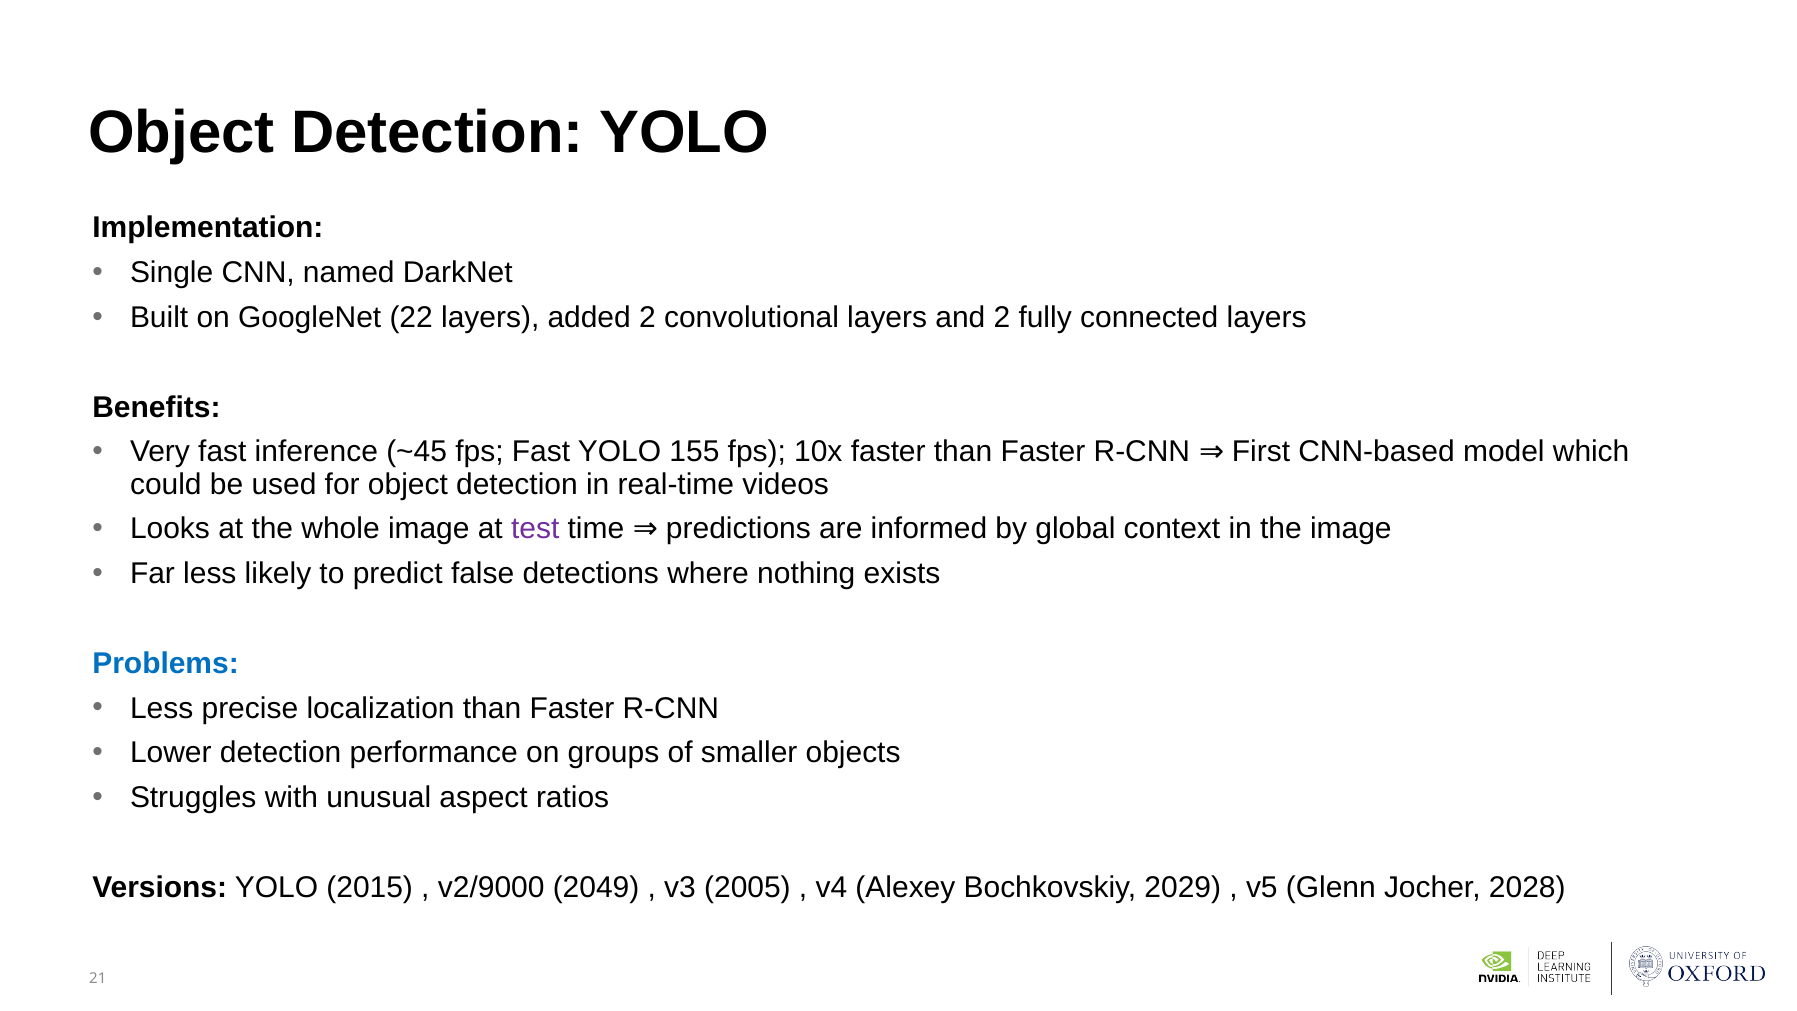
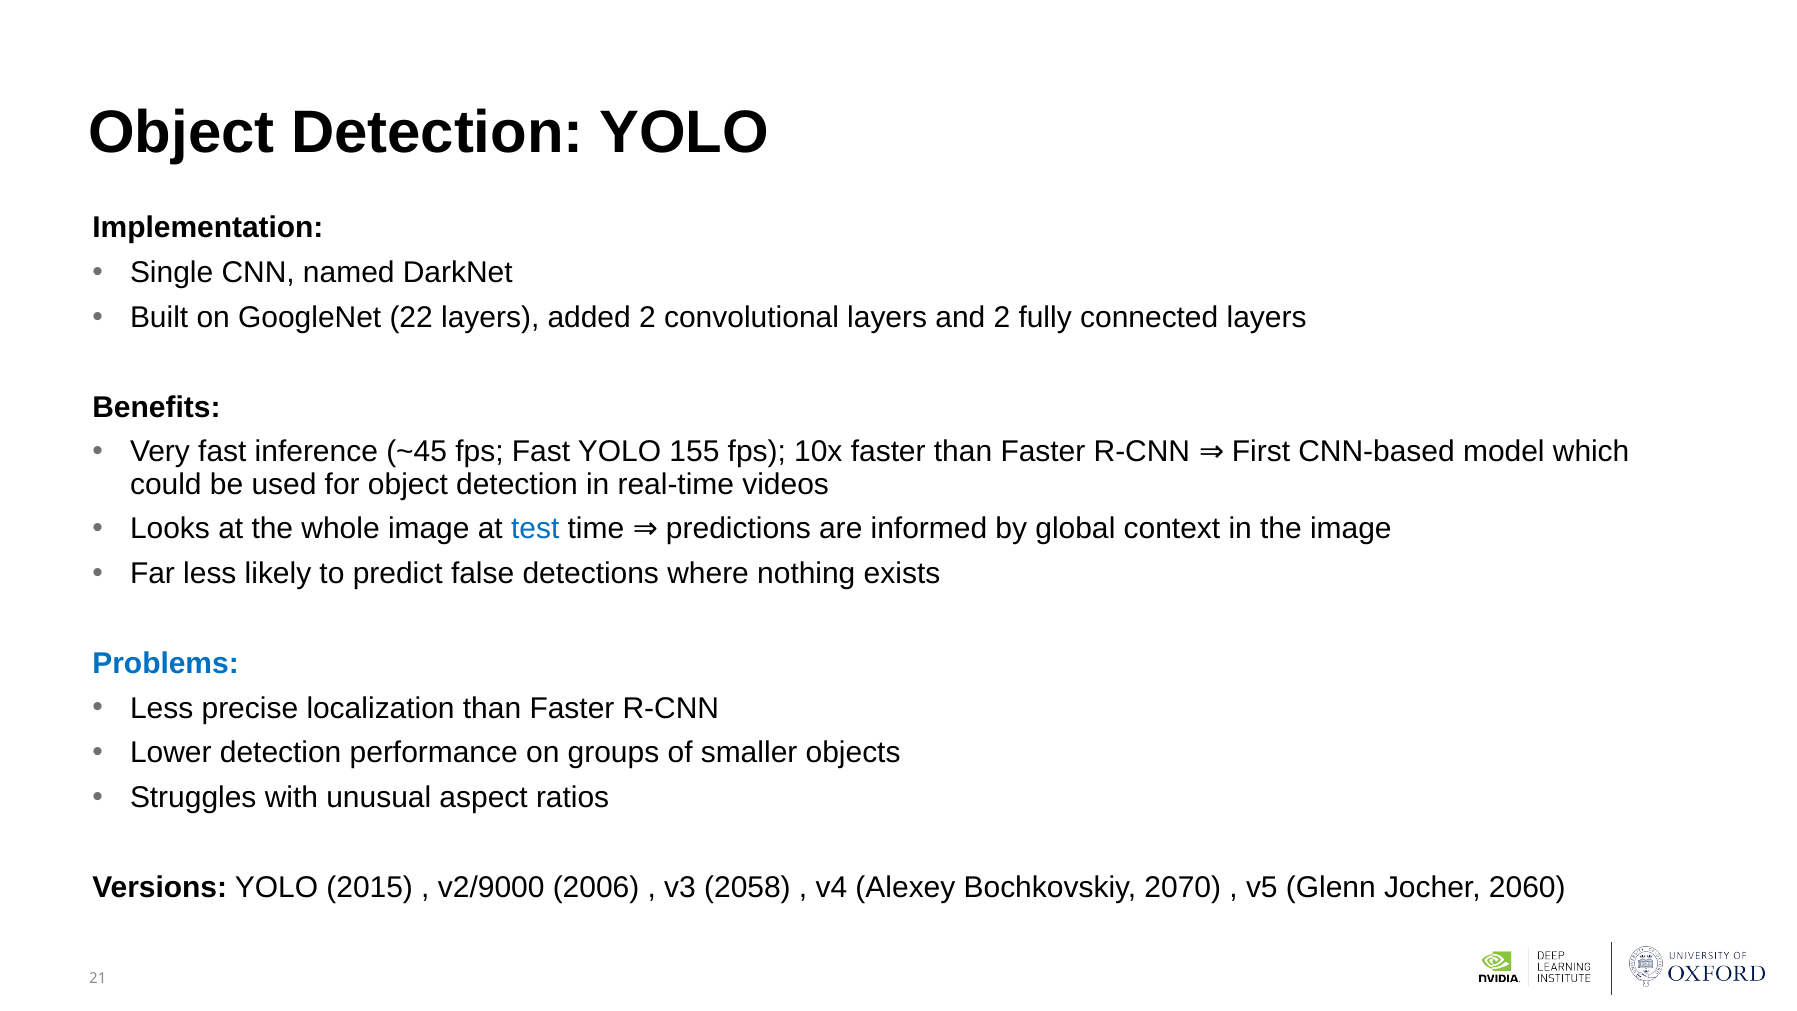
test colour: purple -> blue (535, 529)
2049: 2049 -> 2006 (596, 887)
2005: 2005 -> 2058 (747, 887)
2029: 2029 -> 2070 (1183, 887)
2028: 2028 -> 2060 (1527, 887)
